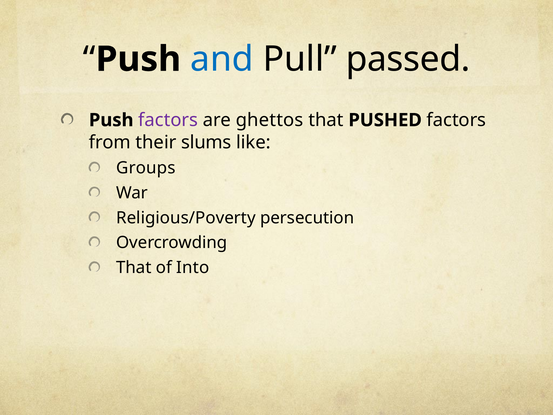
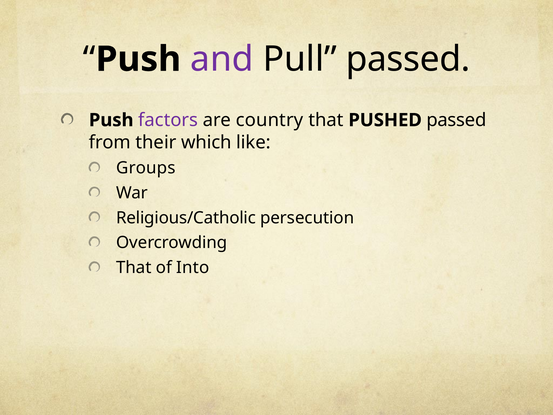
and colour: blue -> purple (222, 59)
ghettos: ghettos -> country (270, 120)
PUSHED factors: factors -> passed (456, 120)
slums: slums -> which (206, 142)
Religious/Poverty: Religious/Poverty -> Religious/Catholic (186, 218)
